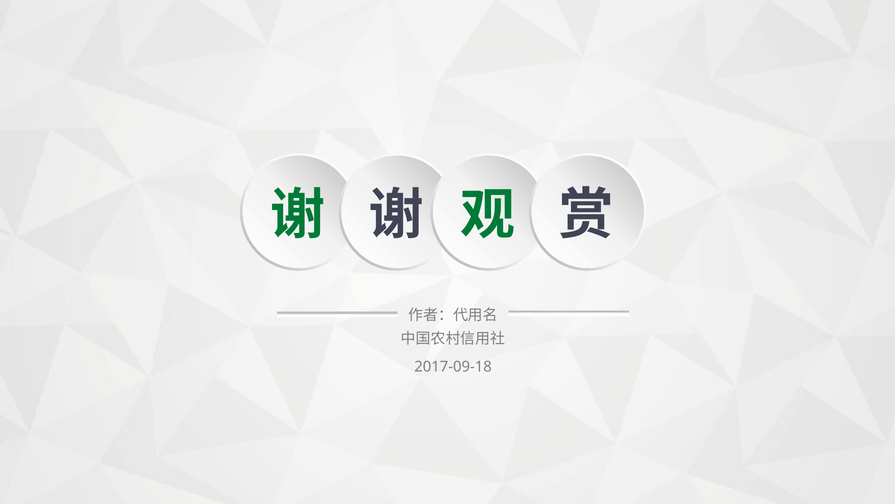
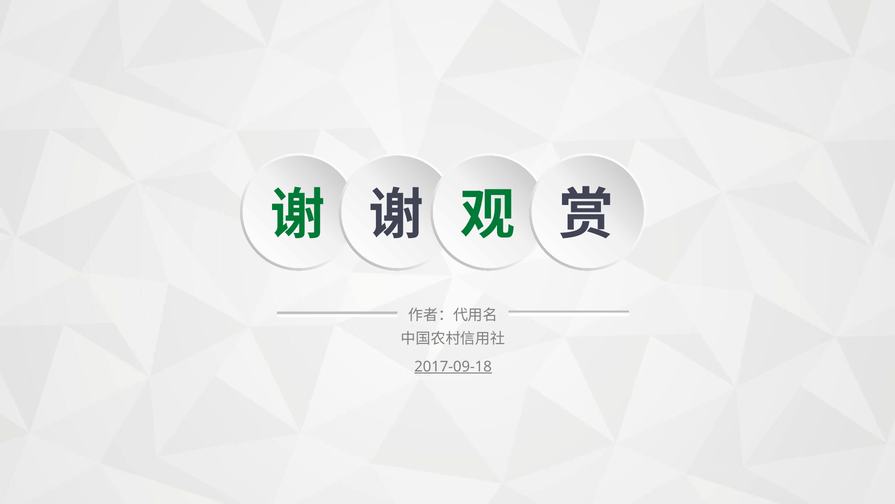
2017-09-18 underline: none -> present (453, 366)
